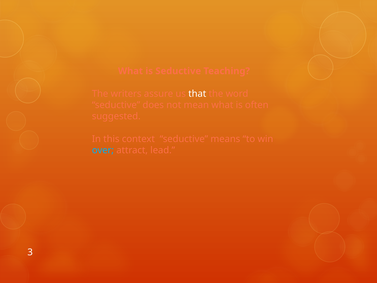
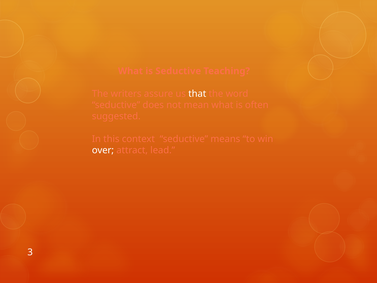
over colour: light blue -> white (103, 150)
